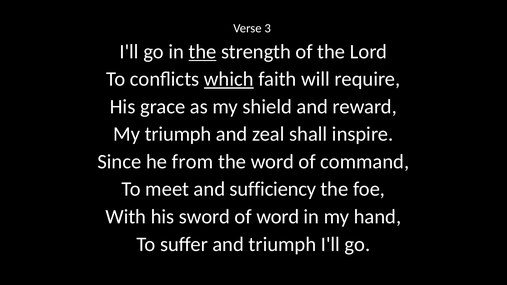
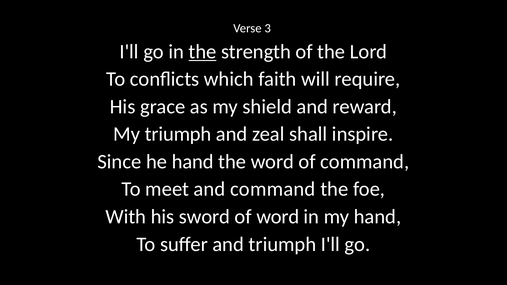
which underline: present -> none (229, 79)
he from: from -> hand (193, 162)
and sufficiency: sufficiency -> command (273, 189)
